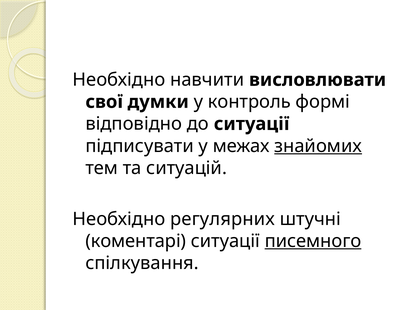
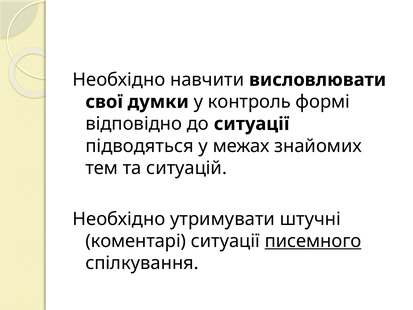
підписувати: підписувати -> підводяться (140, 146)
знайомих underline: present -> none (318, 146)
регулярних: регулярних -> утримувати (223, 219)
